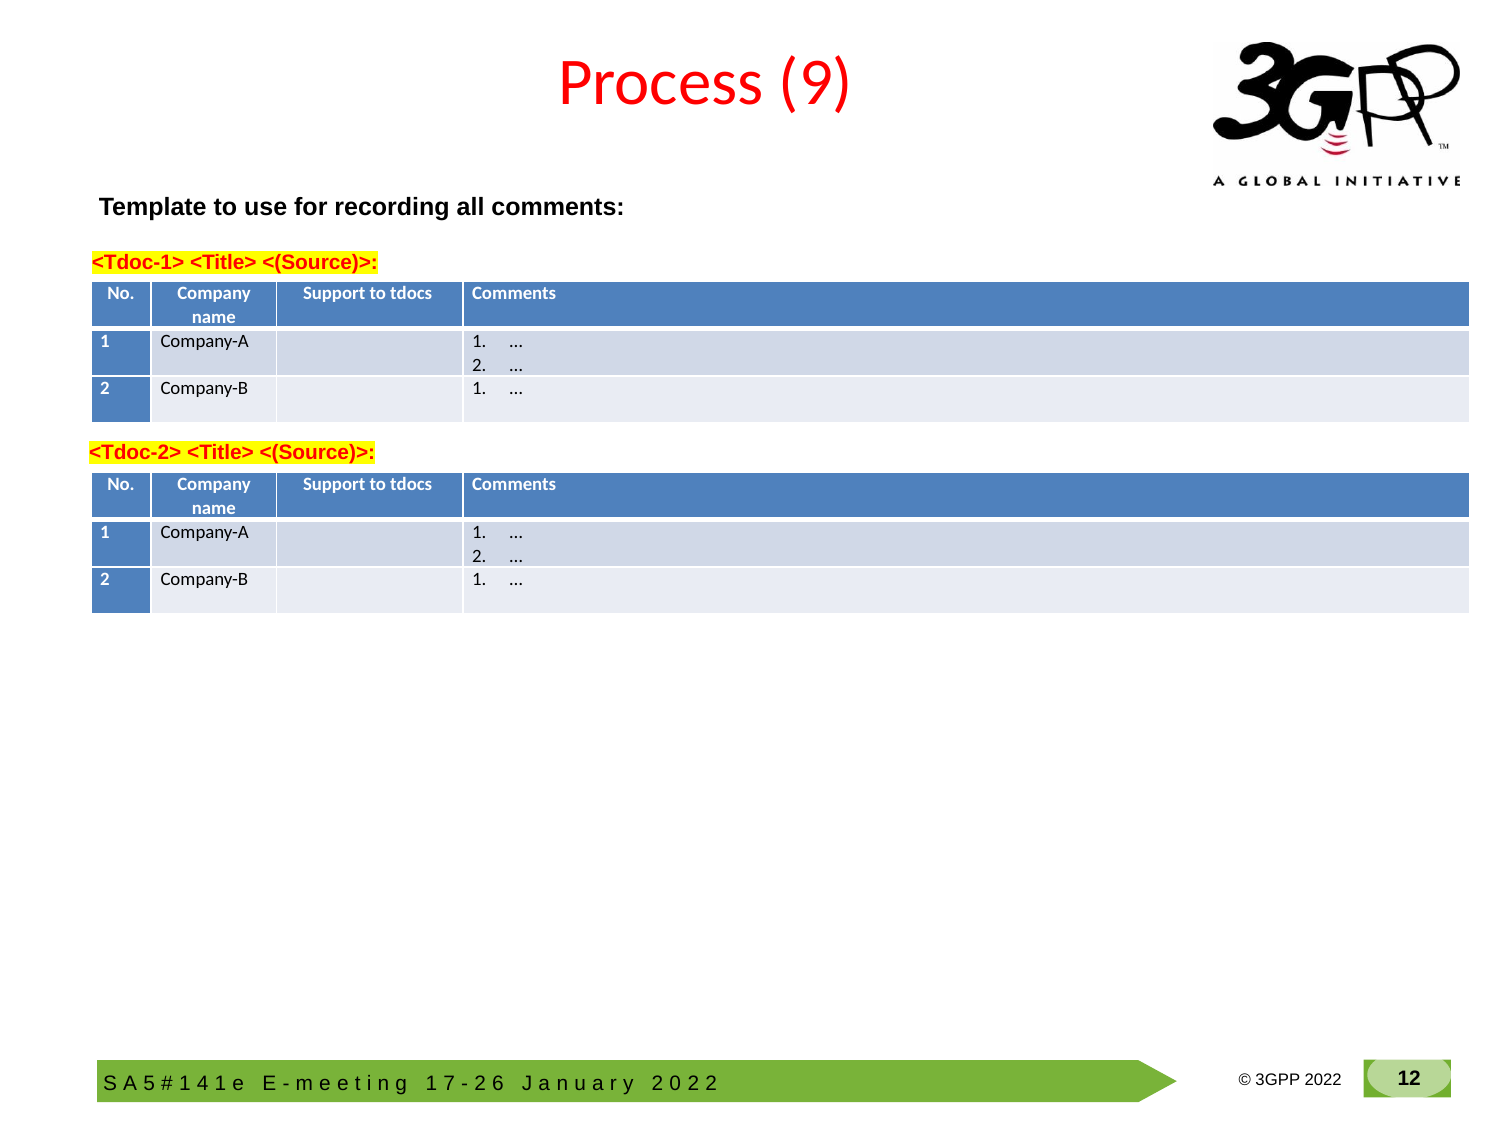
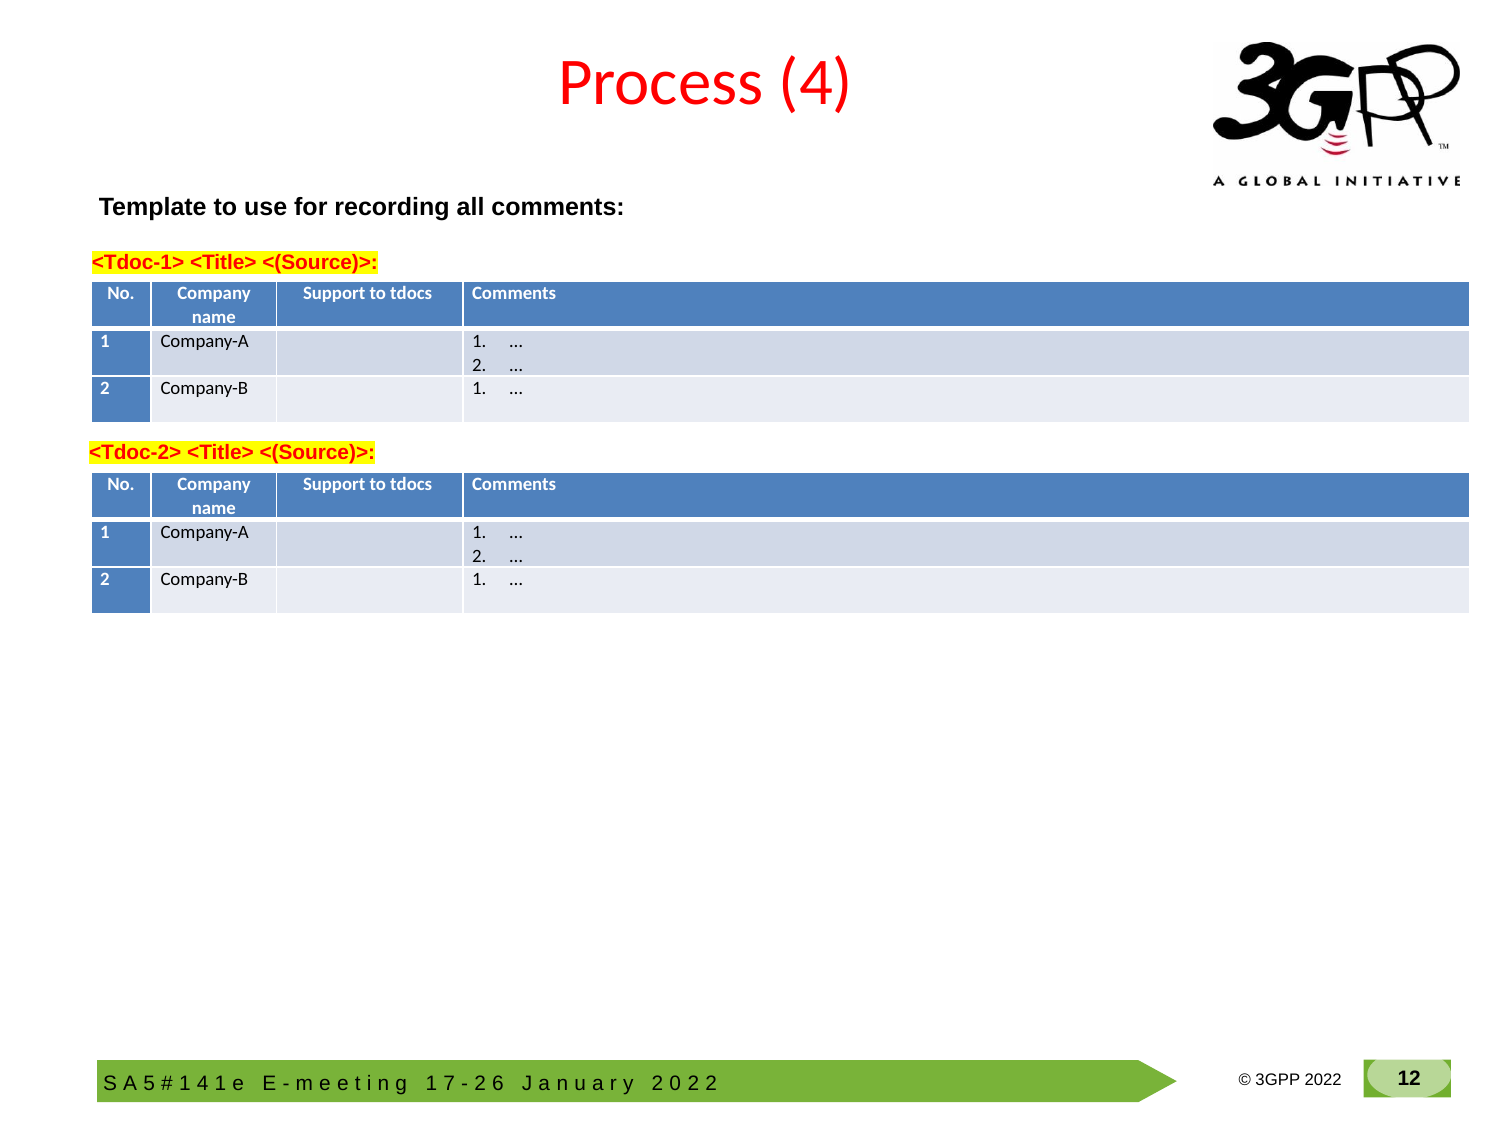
Process 9: 9 -> 4 (816, 83)
